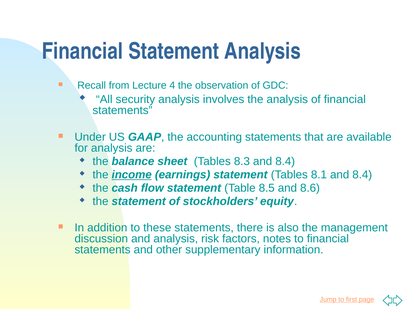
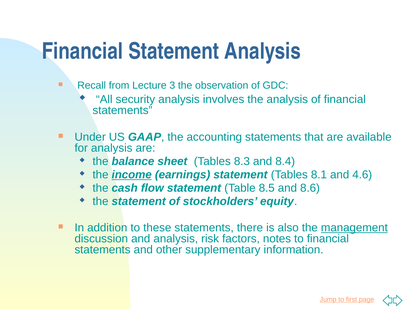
4: 4 -> 3 (172, 86)
8.1 and 8.4: 8.4 -> 4.6 (362, 175)
management underline: none -> present (354, 228)
